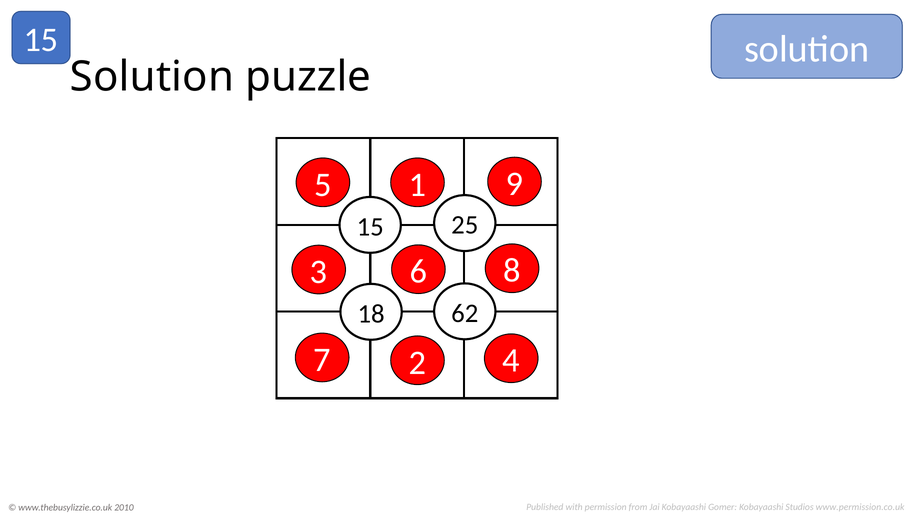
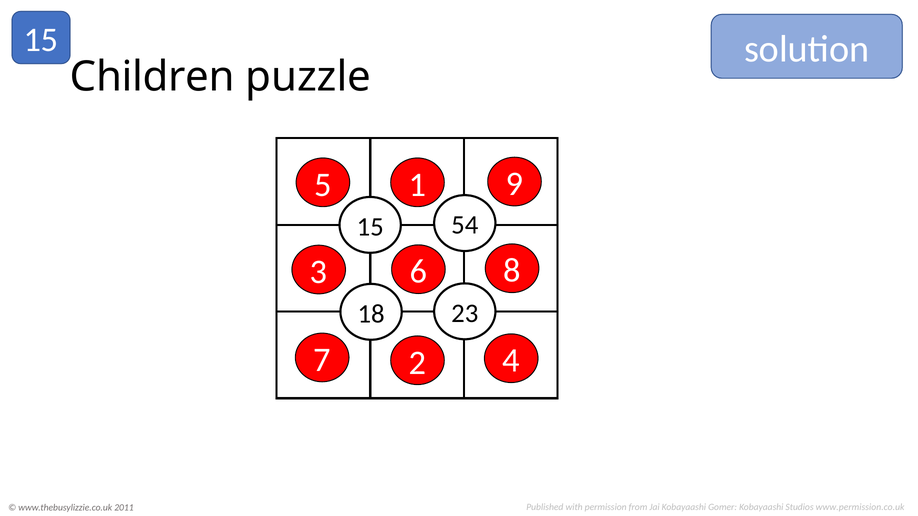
Solution: Solution -> Children (152, 77)
25: 25 -> 54 (465, 225)
62: 62 -> 23 (465, 313)
2010: 2010 -> 2011 (124, 508)
